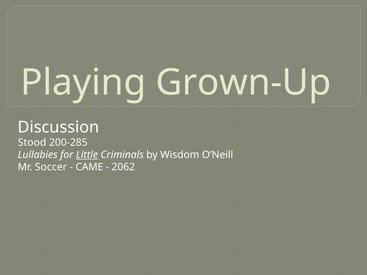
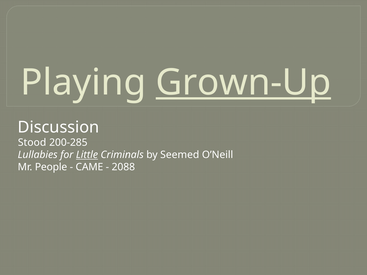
Grown-Up underline: none -> present (243, 83)
Wisdom: Wisdom -> Seemed (180, 155)
Soccer: Soccer -> People (51, 167)
2062: 2062 -> 2088 (123, 167)
